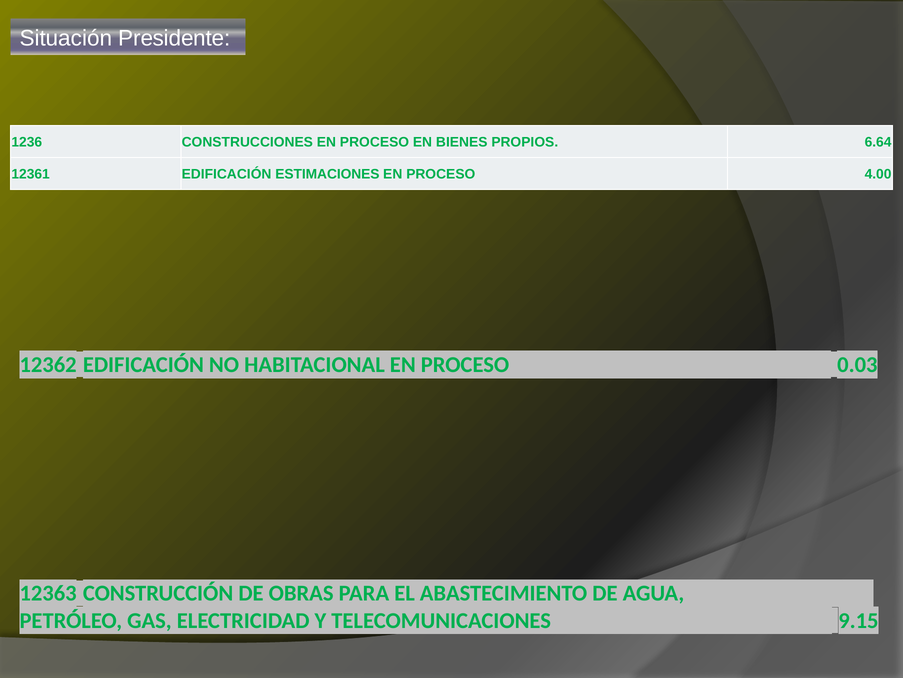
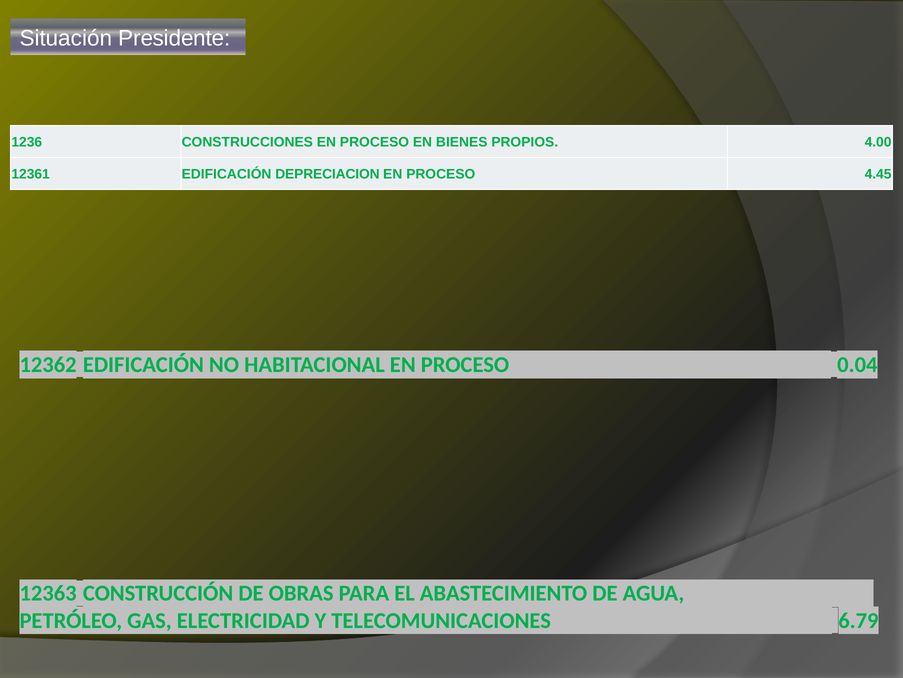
6.64: 6.64 -> 4.00 (878, 142)
ESTIMACIONES: ESTIMACIONES -> DEPRECIACION (327, 174)
4.00: 4.00 -> 4.45 (878, 174)
0.03: 0.03 -> 0.04 (857, 364)
9.15: 9.15 -> 6.79 (858, 620)
